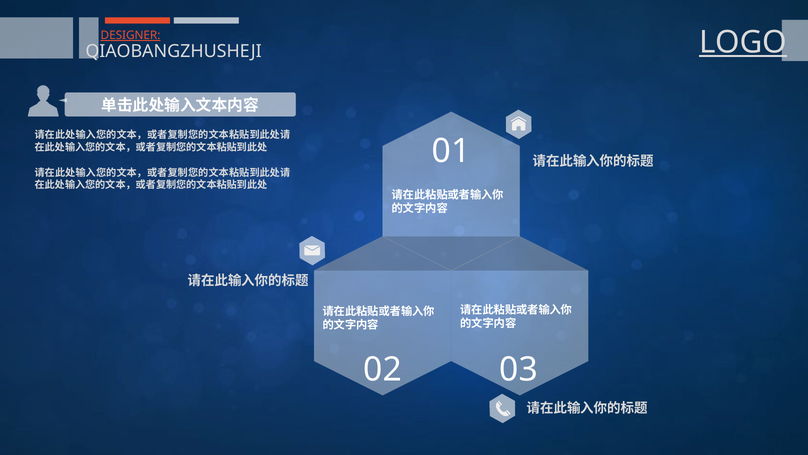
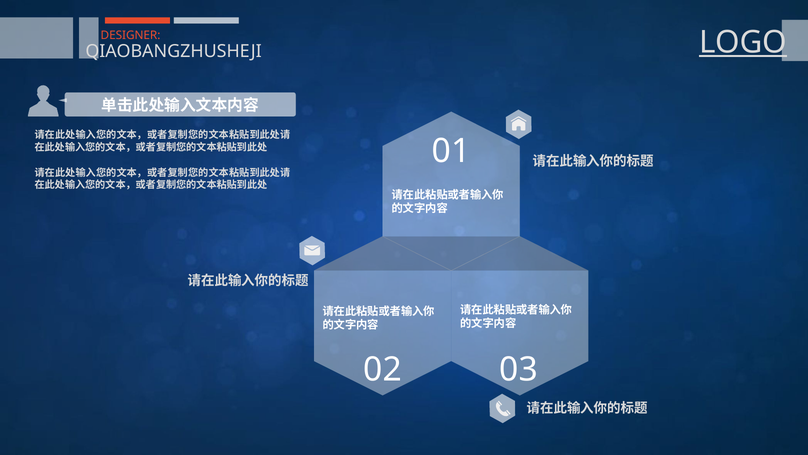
DESIGNER underline: present -> none (131, 35)
